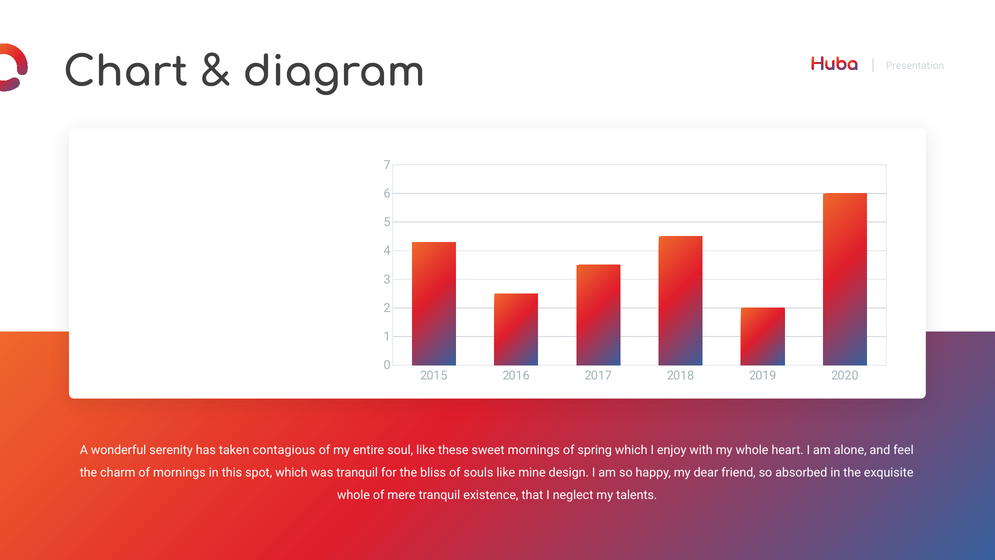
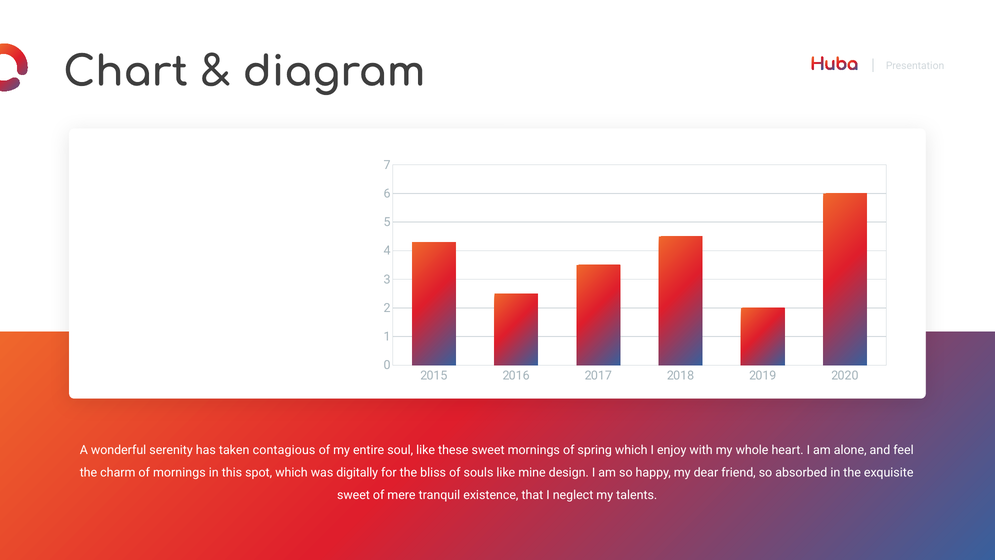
was tranquil: tranquil -> digitally (357, 472)
whole: whole -> sweet (353, 495)
